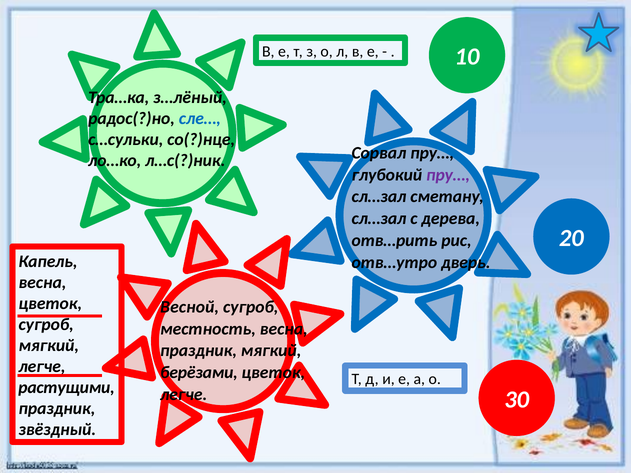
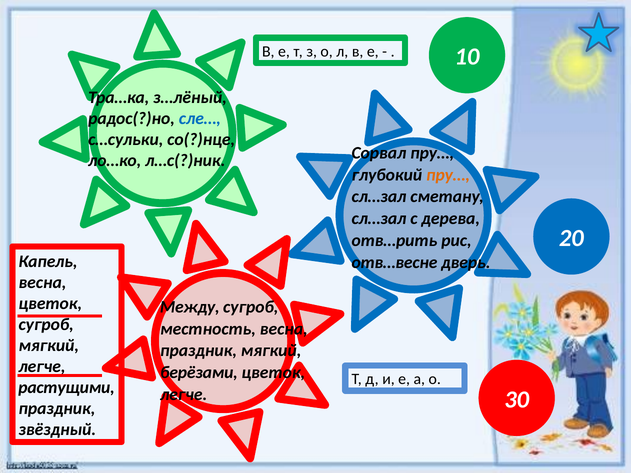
пру… colour: purple -> orange (448, 175)
отв…утро: отв…утро -> отв…весне (394, 263)
Весной: Весной -> Между (190, 307)
